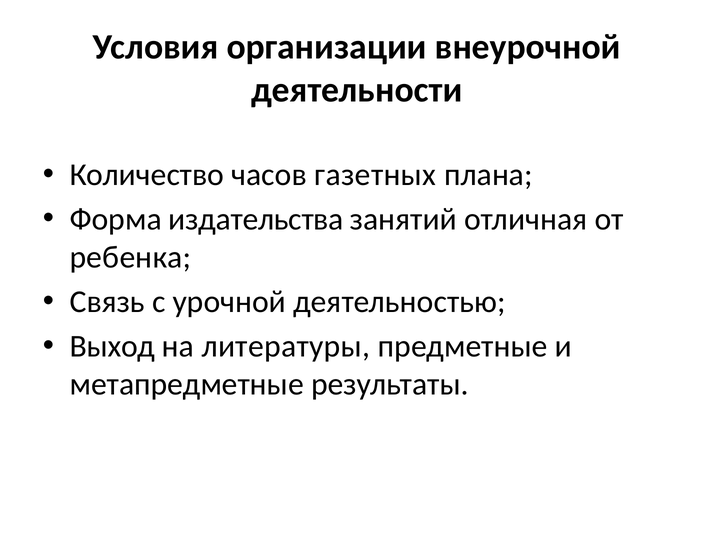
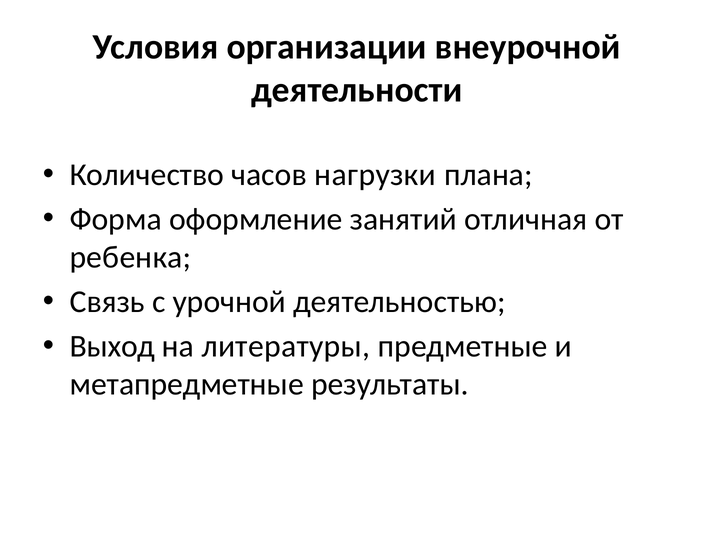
газетных: газетных -> нагрузки (375, 175)
издательства: издательства -> оформление (256, 219)
